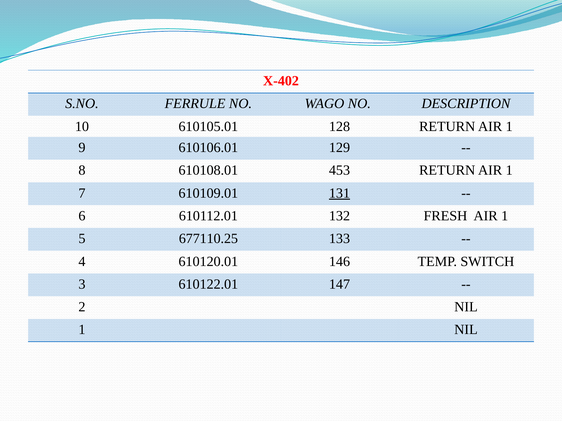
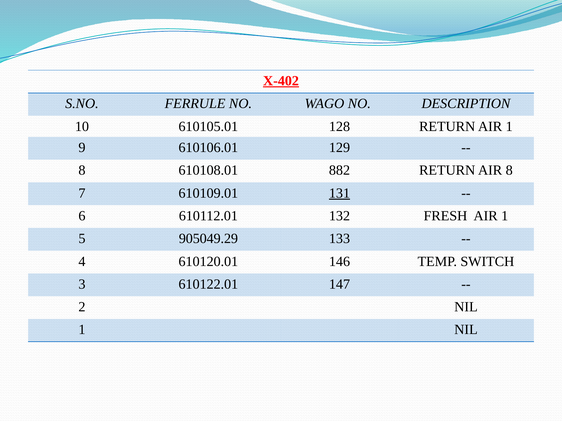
X-402 underline: none -> present (281, 81)
453: 453 -> 882 (340, 171)
1: 1 -> 8 (509, 171)
677110.25: 677110.25 -> 905049.29 (208, 239)
